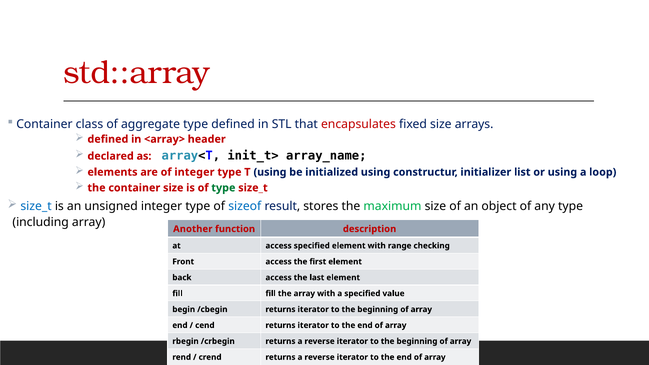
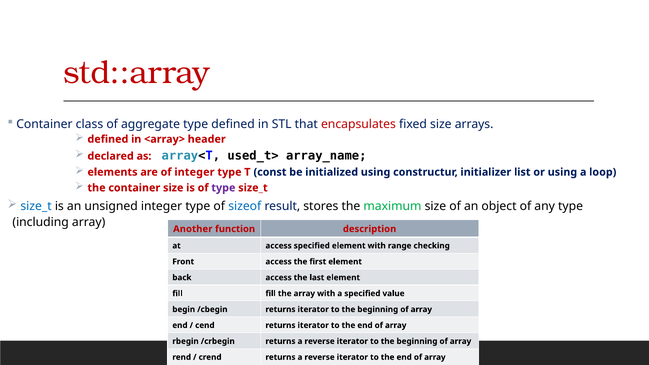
init_t>: init_t> -> used_t> (253, 156)
T using: using -> const (270, 172)
type colour: green -> purple (223, 188)
